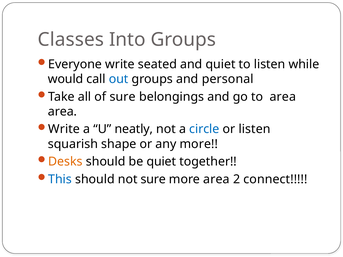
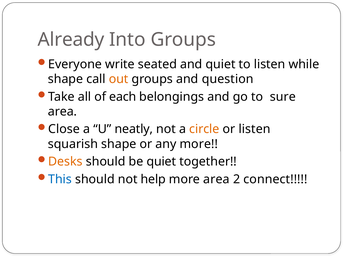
Classes: Classes -> Already (71, 40)
would: would -> shape (66, 79)
out colour: blue -> orange (119, 79)
personal: personal -> question (228, 79)
of sure: sure -> each (123, 97)
to area: area -> sure (283, 97)
Write: Write -> Close (64, 129)
circle colour: blue -> orange (204, 129)
not sure: sure -> help (153, 179)
